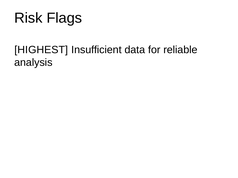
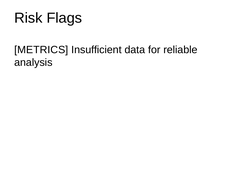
HIGHEST: HIGHEST -> METRICS (41, 50)
